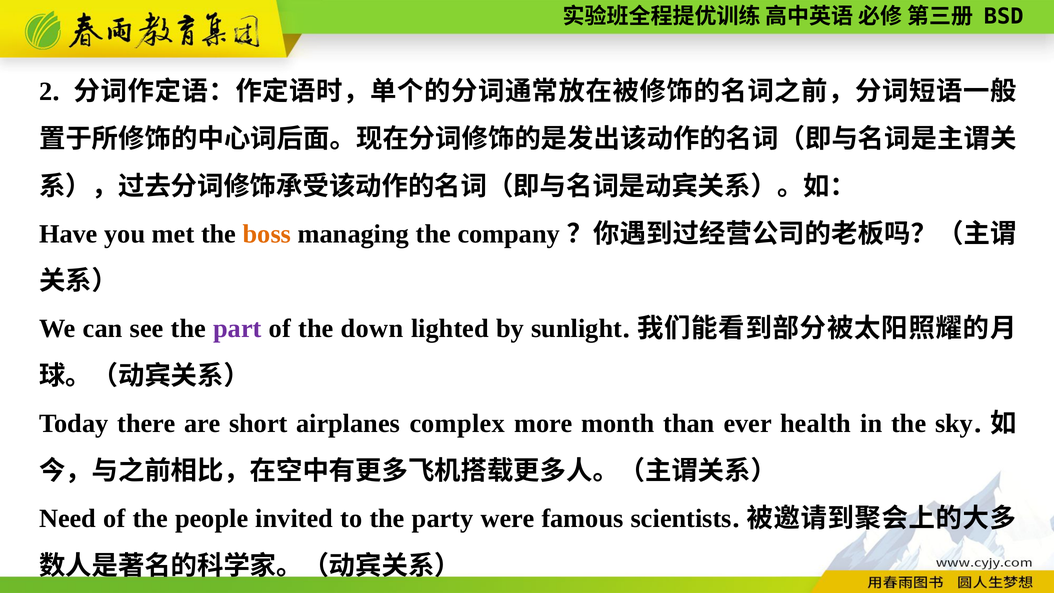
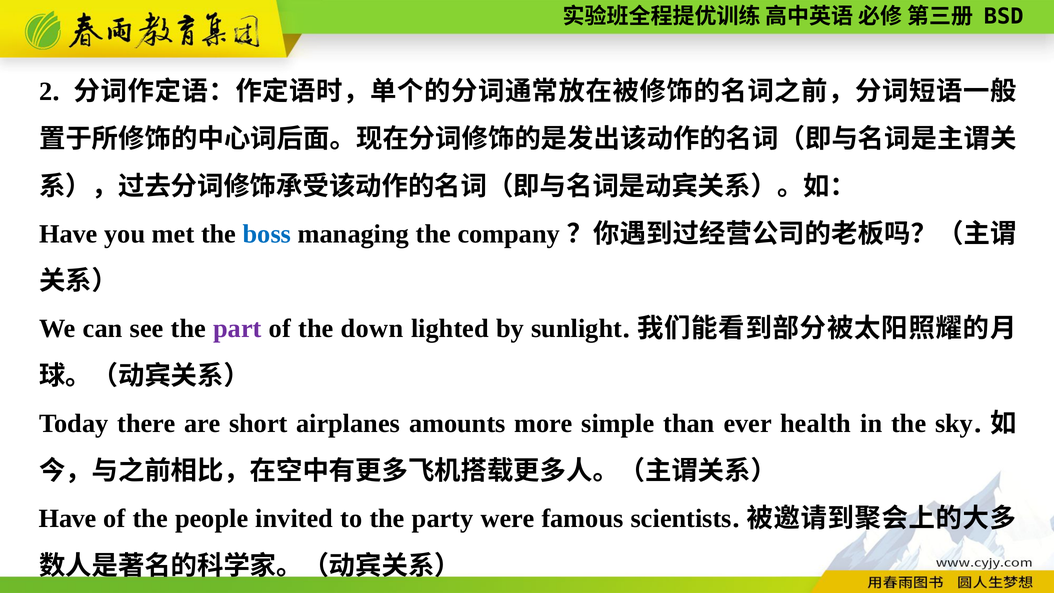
boss colour: orange -> blue (267, 234)
complex: complex -> amounts (457, 424)
month: month -> simple (618, 424)
Need: Need -> Have (68, 518)
